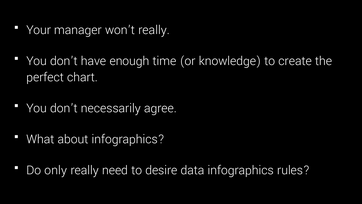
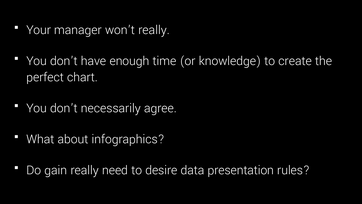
only: only -> gain (56, 170)
data infographics: infographics -> presentation (241, 170)
